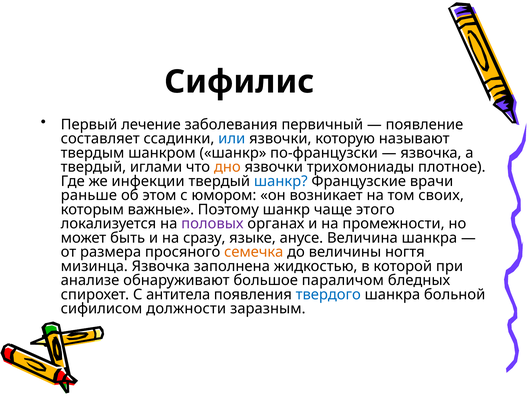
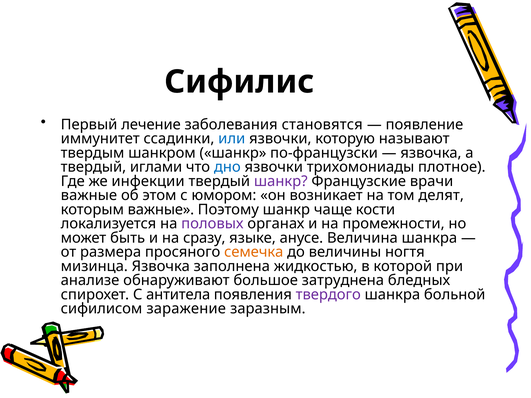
первичный: первичный -> становятся (322, 125)
составляет: составляет -> иммунитет (100, 139)
дно colour: orange -> blue (227, 167)
шанкр colour: blue -> purple (281, 181)
раньше: раньше -> важные (89, 195)
своих: своих -> делят (441, 195)
этого: этого -> кости (375, 210)
параличом: параличом -> затруднена (343, 281)
твердого colour: blue -> purple (328, 295)
должности: должности -> заражение (186, 309)
